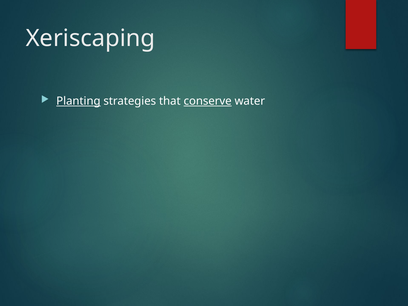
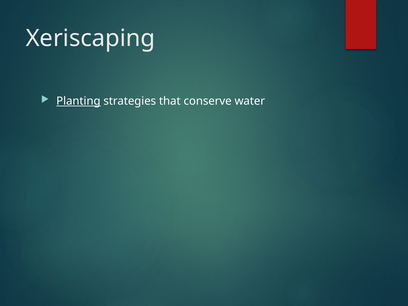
conserve underline: present -> none (208, 101)
